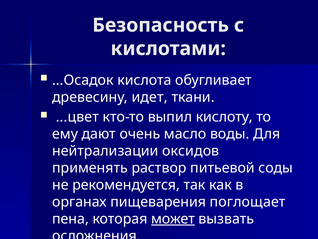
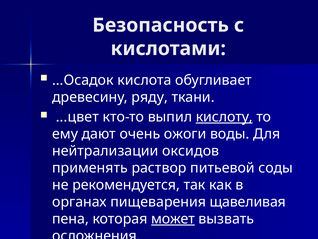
идет: идет -> ряду (150, 97)
кислоту underline: none -> present (224, 117)
масло: масло -> ожоги (185, 134)
поглощает: поглощает -> щавеливая (248, 202)
